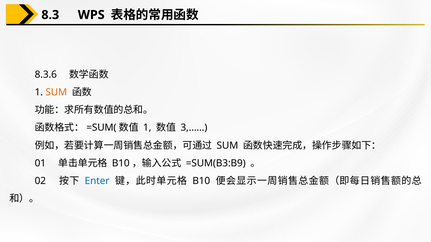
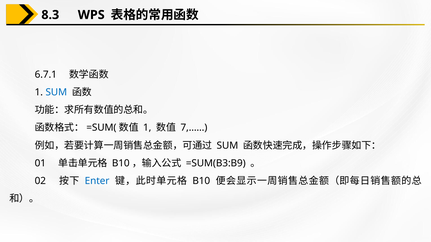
8.3.6: 8.3.6 -> 6.7.1 (46, 75)
SUM colour: orange -> blue (56, 92)
3,……: 3,…… -> 7,…… (194, 128)
